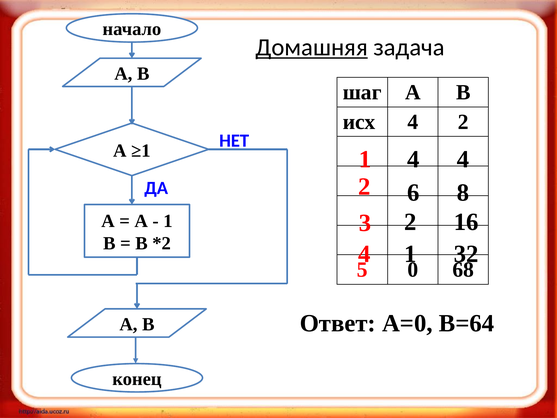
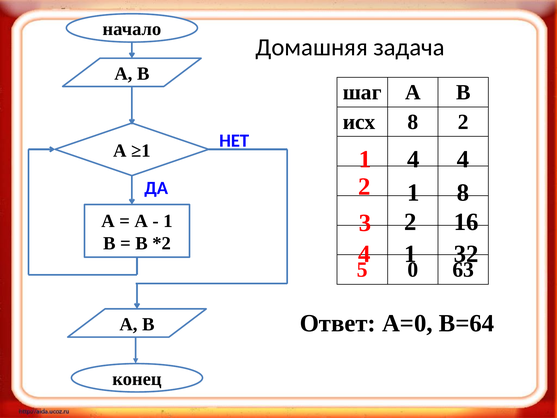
Домашняя underline: present -> none (312, 47)
исх 4: 4 -> 8 (413, 122)
2 6: 6 -> 1 (413, 193)
68: 68 -> 63 (463, 270)
